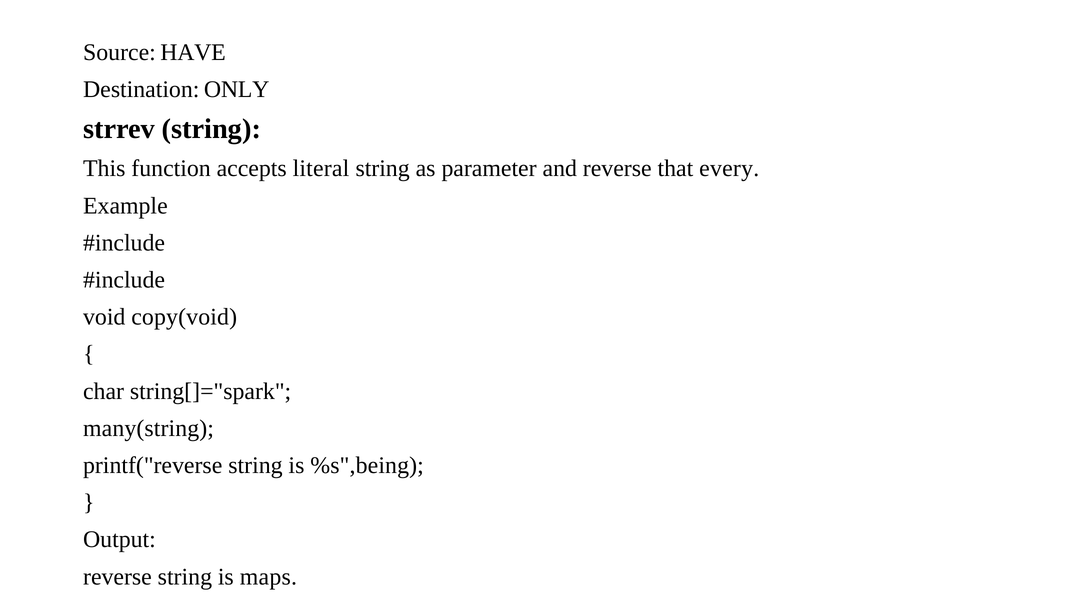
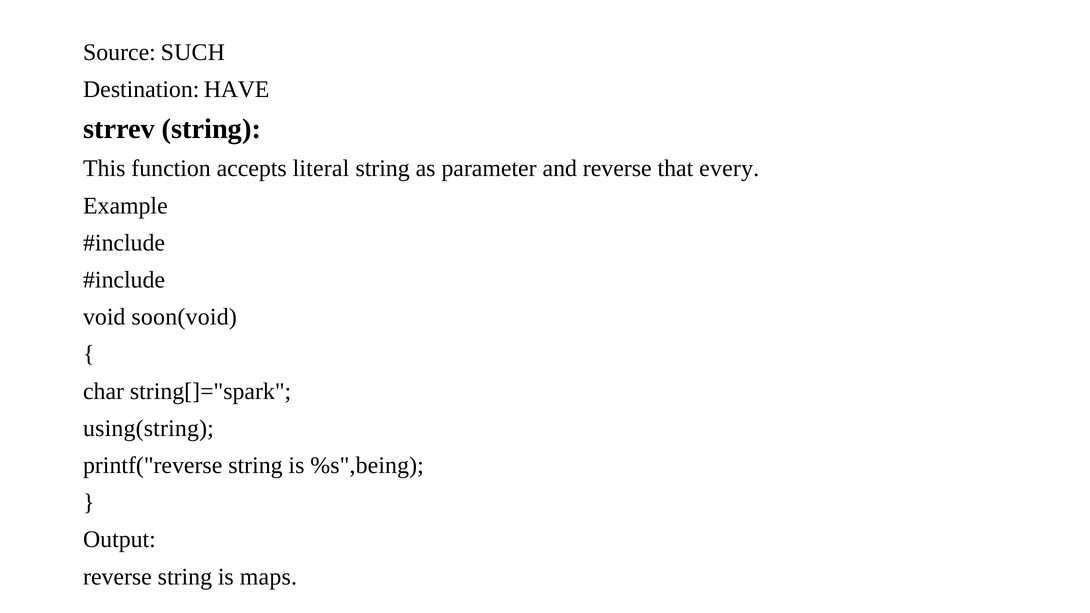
HAVE: HAVE -> SUCH (193, 52)
ONLY: ONLY -> HAVE (237, 90)
copy(void: copy(void -> soon(void (184, 317)
many(string: many(string -> using(string (148, 428)
